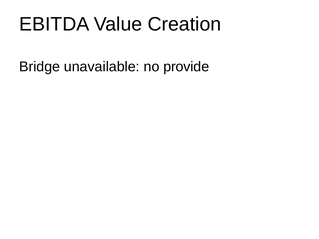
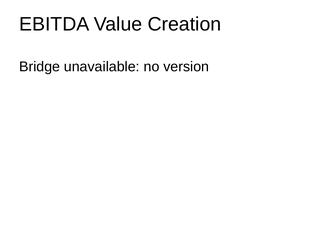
provide: provide -> version (186, 67)
